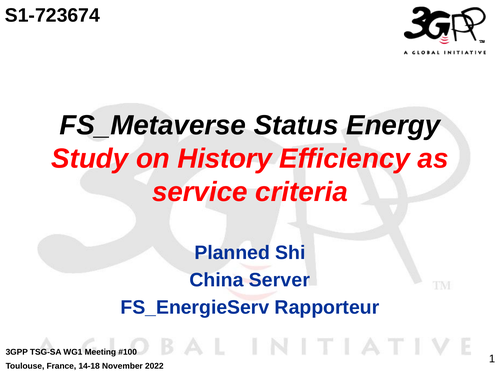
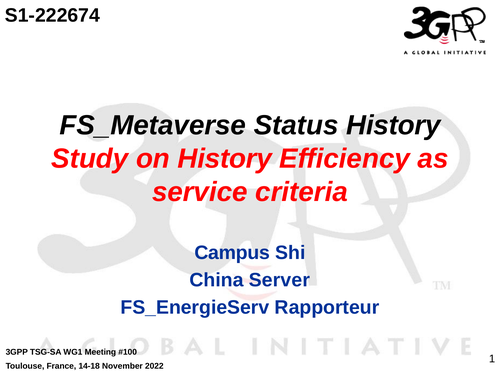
S1-723674: S1-723674 -> S1-222674 (52, 15)
Status Energy: Energy -> History (393, 125)
Planned: Planned -> Campus (232, 253)
